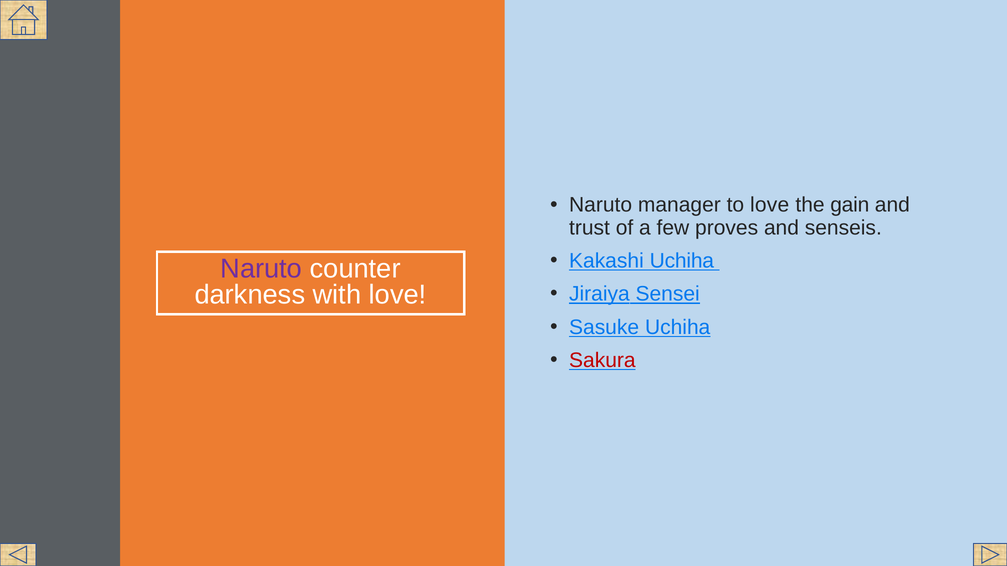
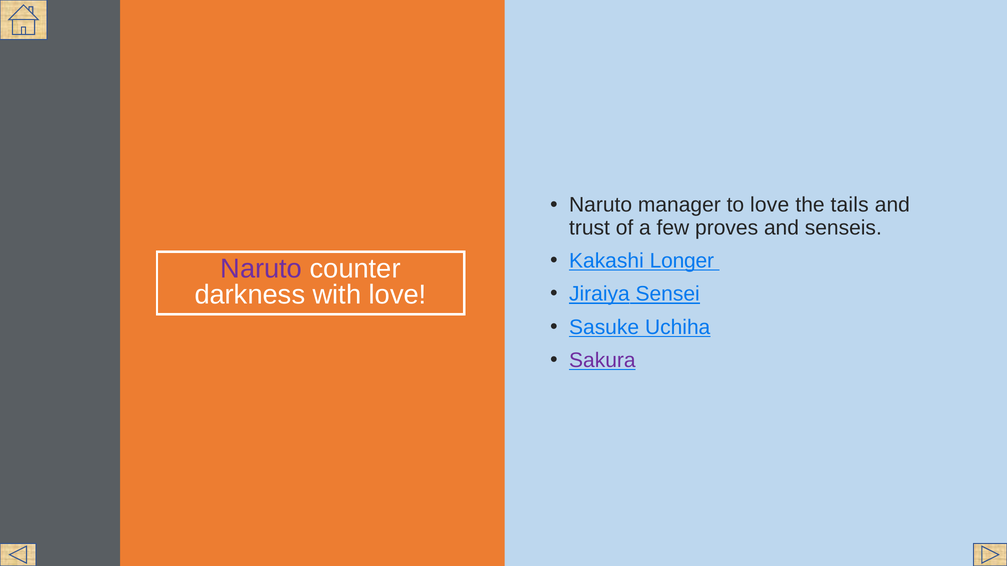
gain: gain -> tails (850, 205)
Kakashi Uchiha: Uchiha -> Longer (682, 261)
Sakura colour: red -> purple (602, 361)
